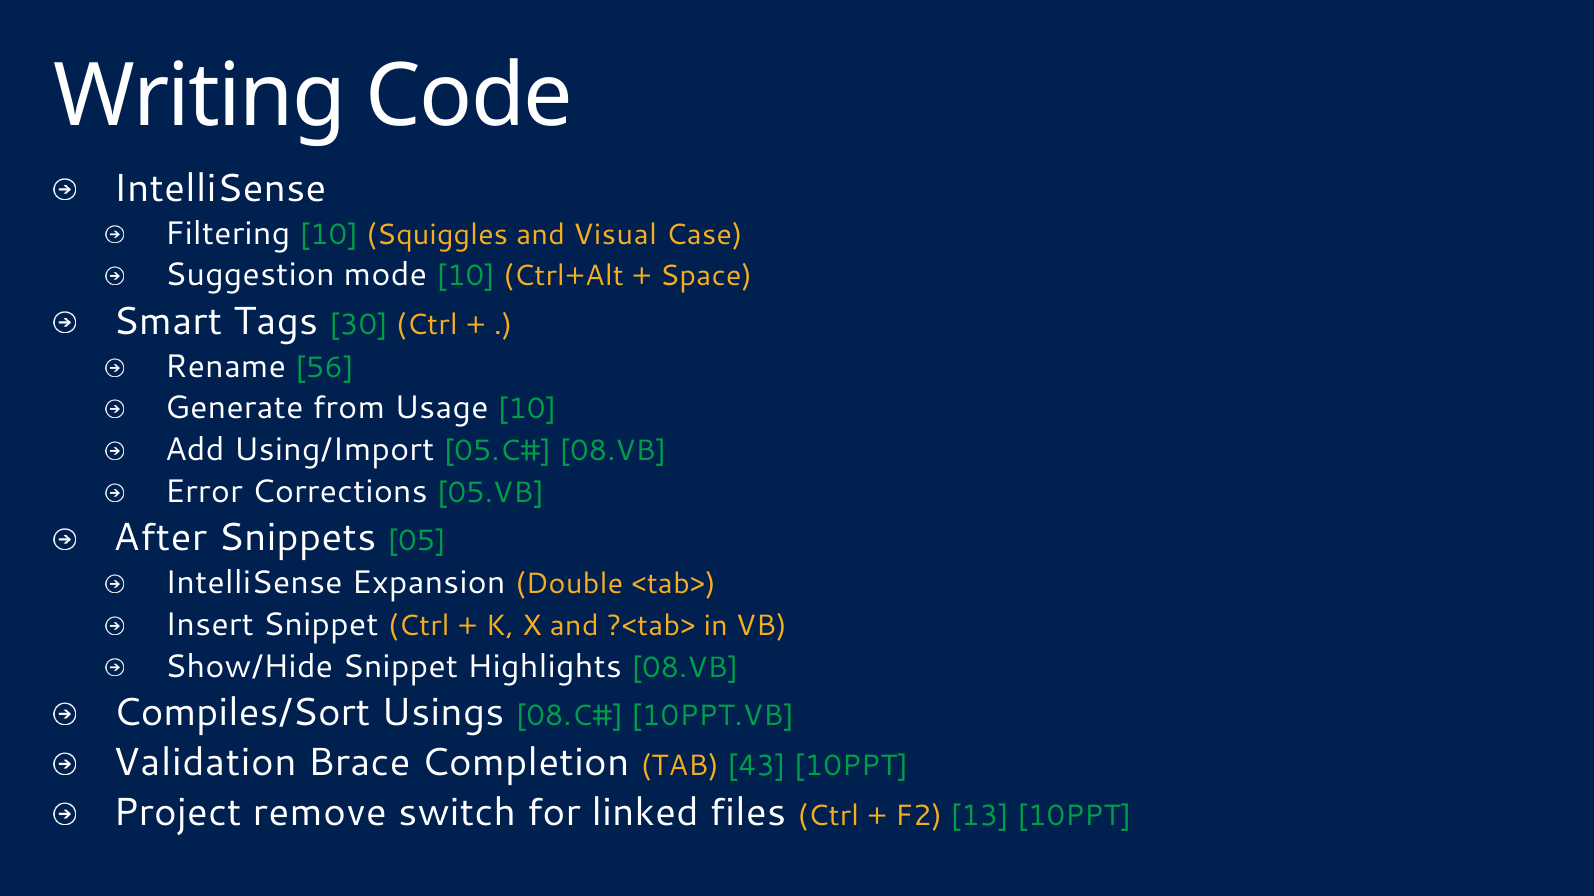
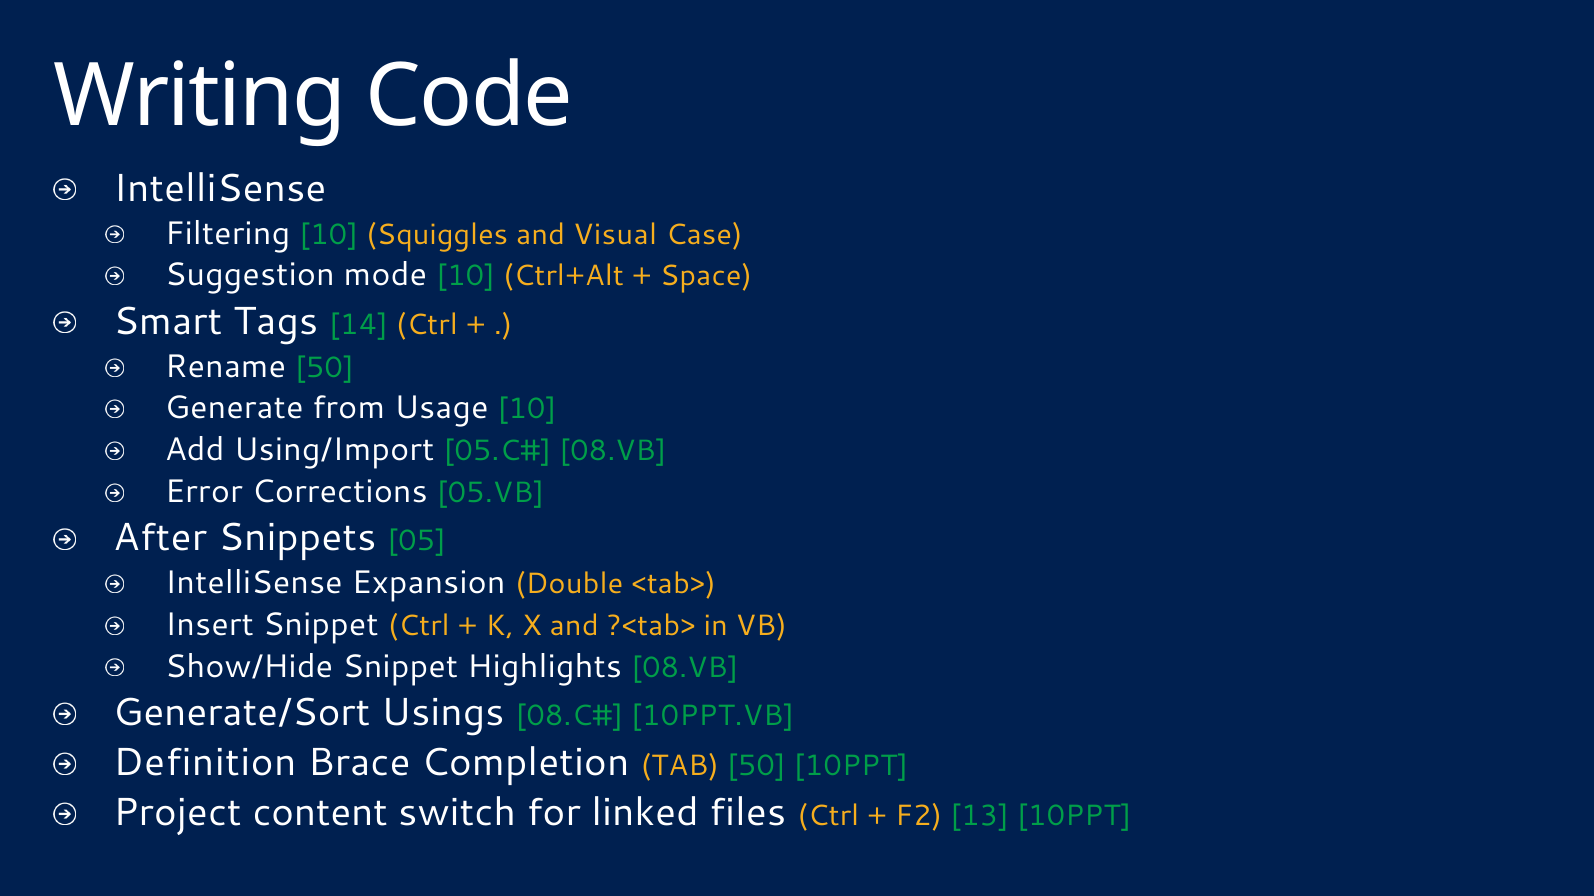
30: 30 -> 14 (359, 325)
Rename 56: 56 -> 50 (324, 368)
Compiles/Sort: Compiles/Sort -> Generate/Sort (242, 713)
Validation: Validation -> Definition (205, 763)
TAB 43: 43 -> 50 (756, 766)
remove: remove -> content (320, 813)
